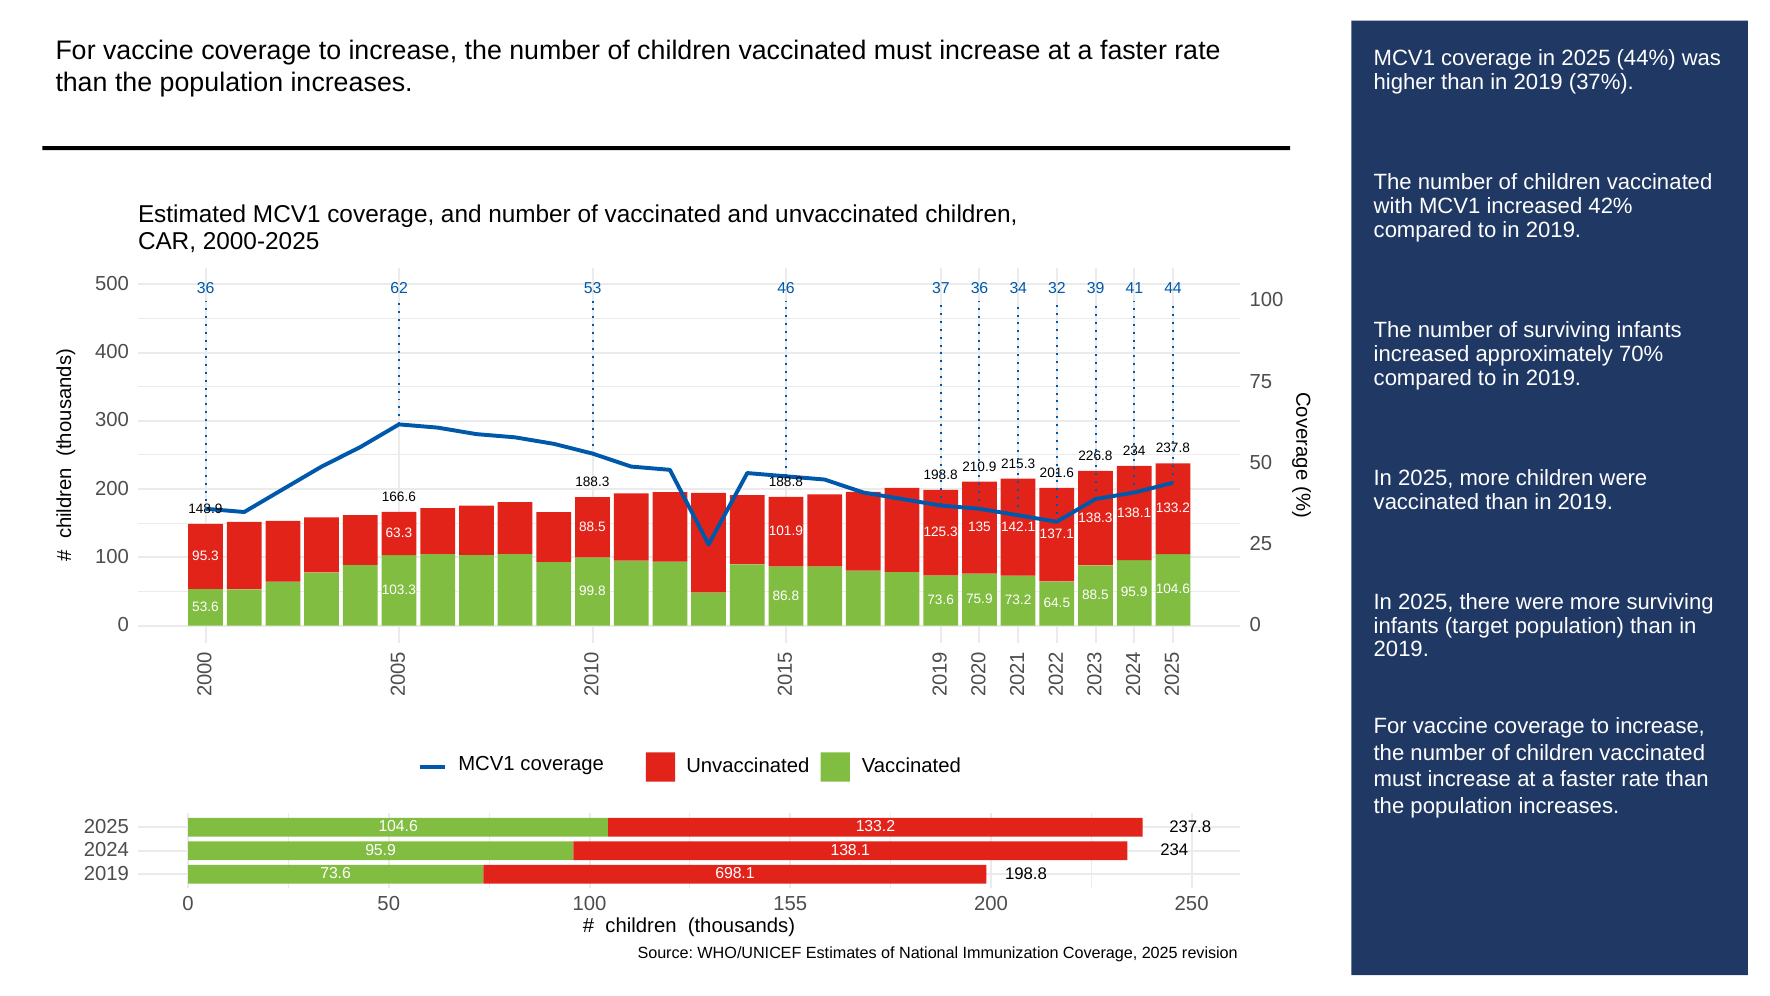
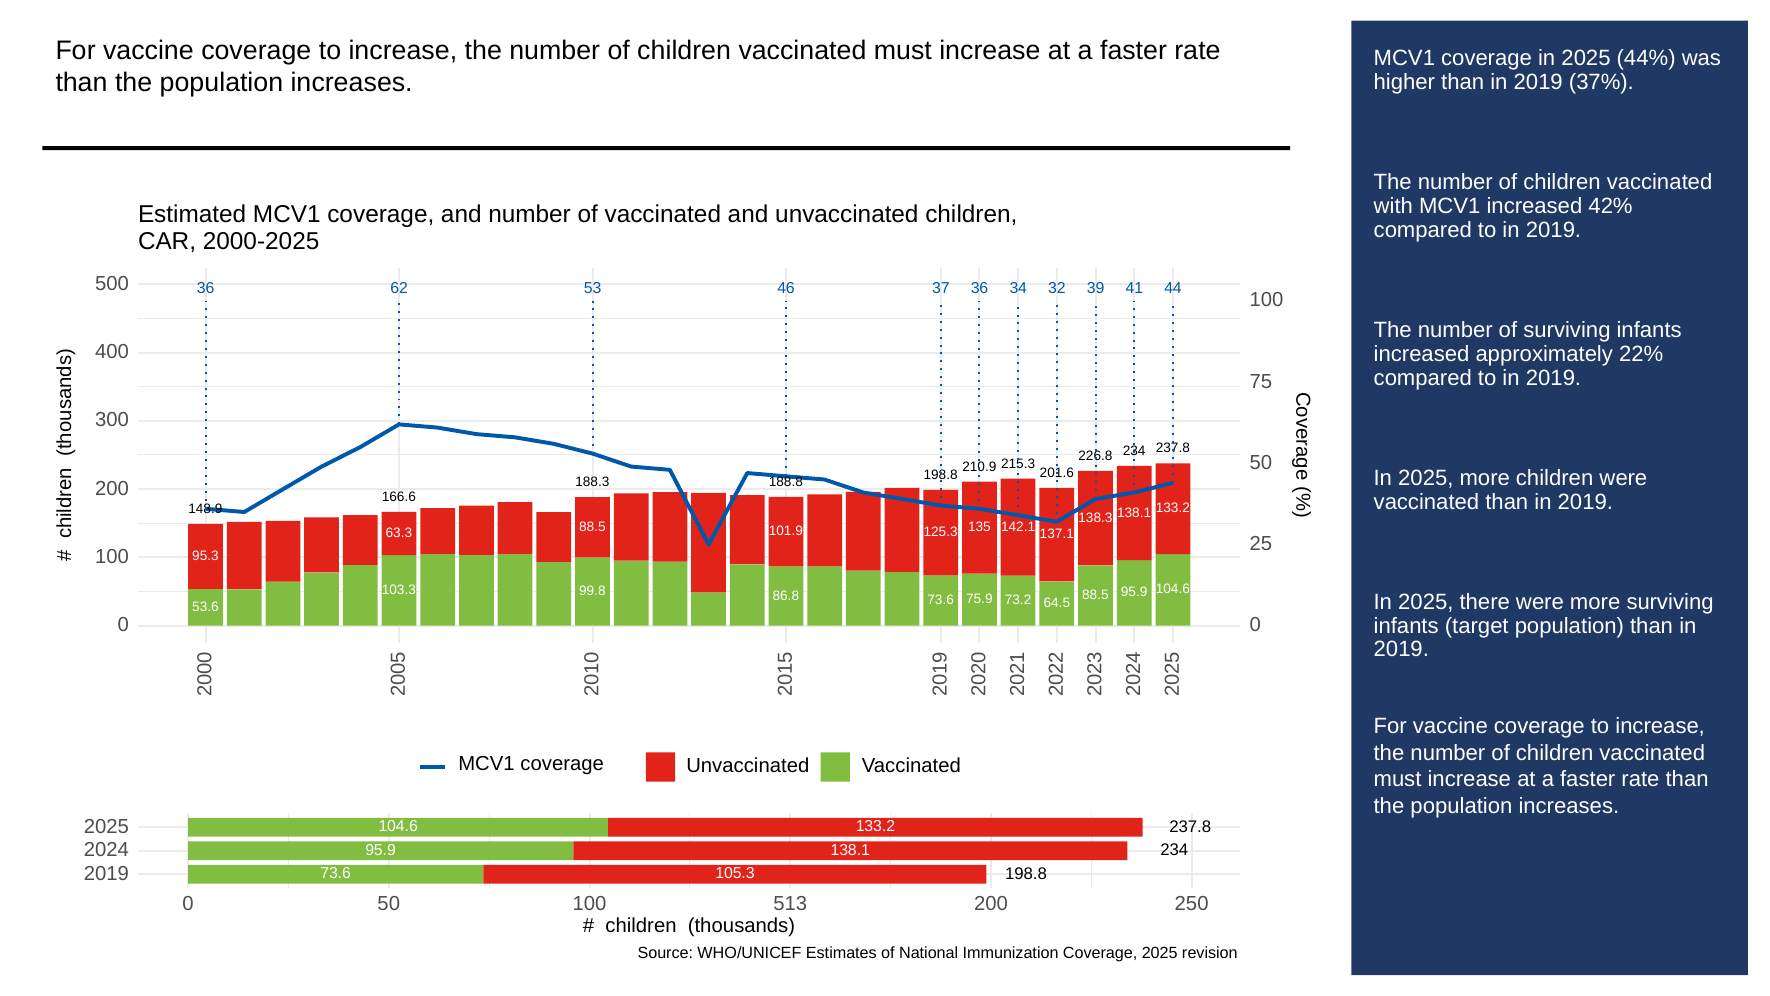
70%: 70% -> 22% (1641, 354)
698.1: 698.1 -> 105.3 (735, 873)
155: 155 -> 513 (790, 903)
